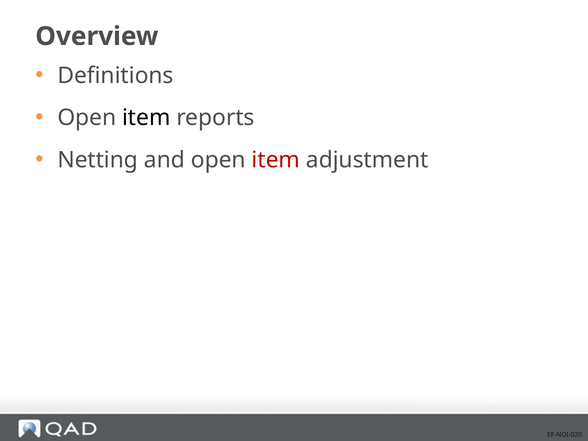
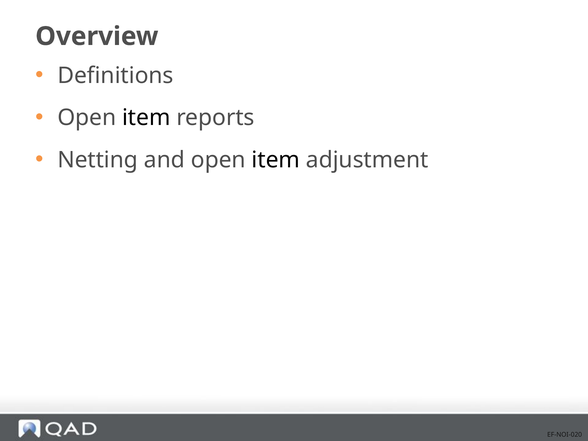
item colour: red -> black (276, 160)
